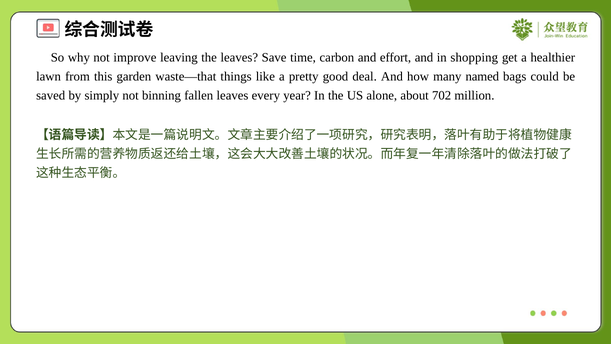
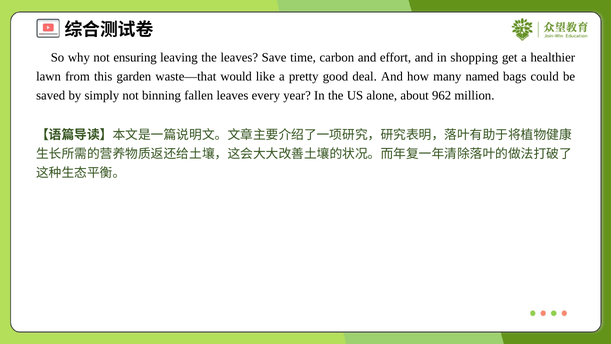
improve: improve -> ensuring (135, 57)
things: things -> would (236, 76)
702: 702 -> 962 (442, 95)
